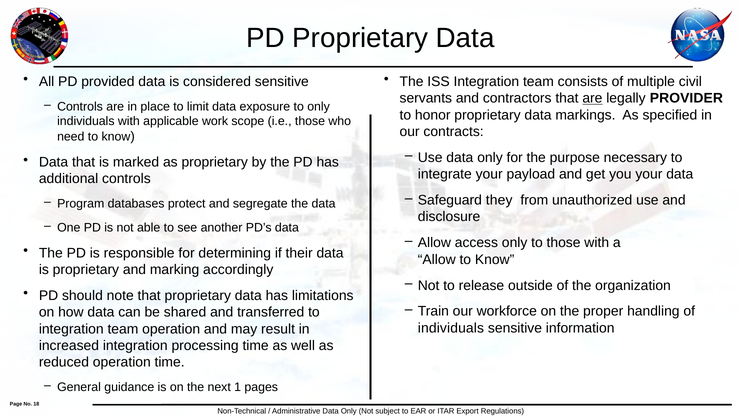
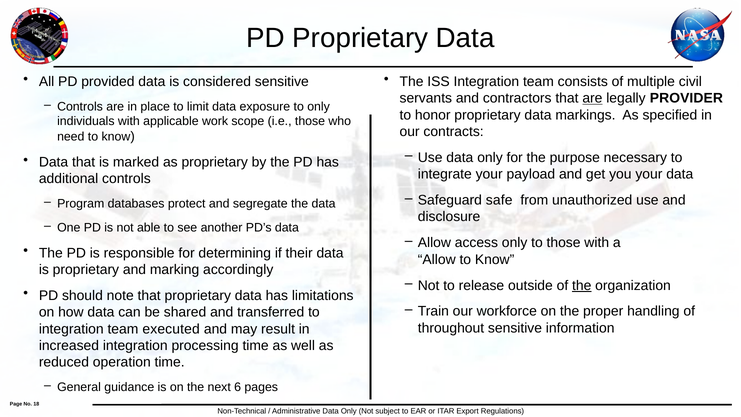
they: they -> safe (499, 200)
the underline: none -> present (582, 285)
individuals: individuals -> throughout (451, 328)
team operation: operation -> executed (171, 329)
1: 1 -> 6 (238, 387)
